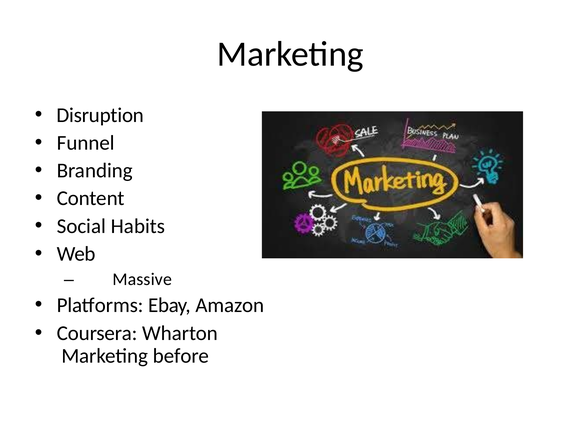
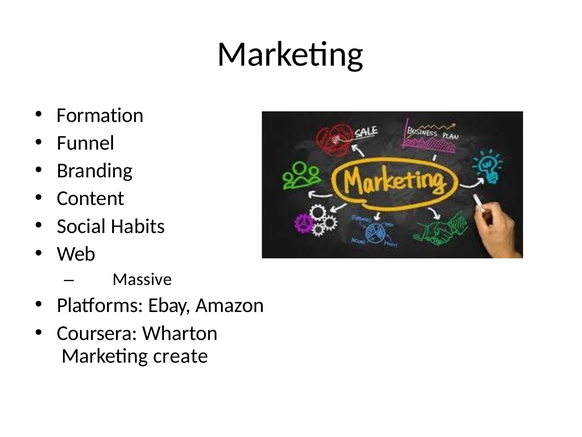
Disruption: Disruption -> Formation (100, 115)
before: before -> create (181, 356)
